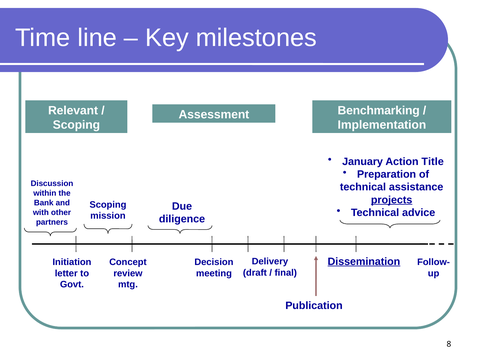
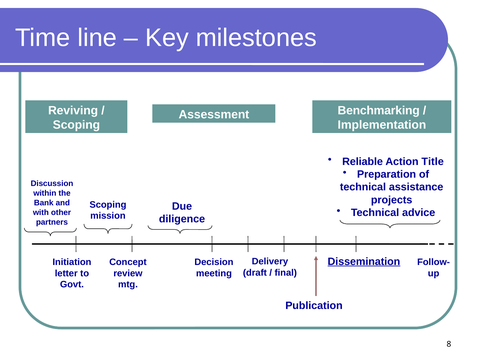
Relevant: Relevant -> Reviving (73, 110)
January: January -> Reliable (363, 161)
projects underline: present -> none (392, 200)
